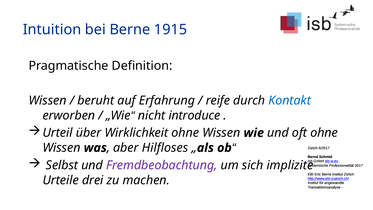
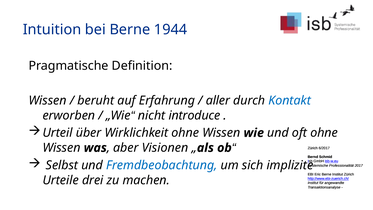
1915: 1915 -> 1944 (171, 30)
reife: reife -> aller (218, 100)
Hilfloses: Hilfloses -> Visionen (165, 148)
Fremdbeobachtung colour: purple -> blue (162, 165)
